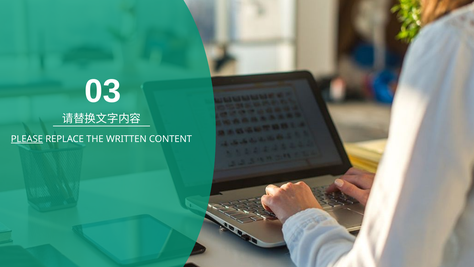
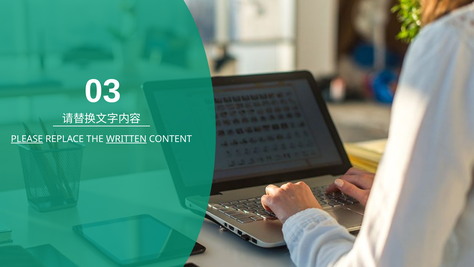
WRITTEN underline: none -> present (126, 139)
